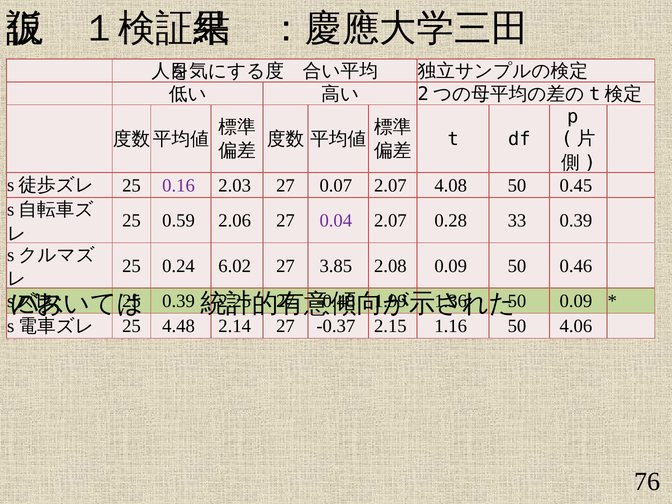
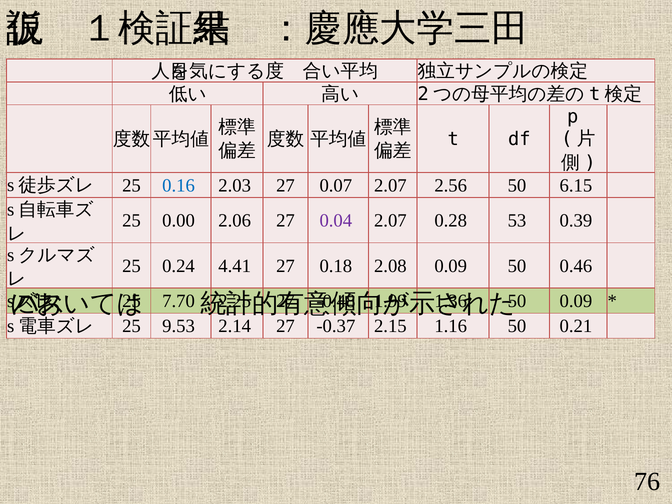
0.16 colour: purple -> blue (179, 185)
4.08: 4.08 -> 2.56 (451, 185)
0.45: 0.45 -> 6.15 (576, 185)
0.59: 0.59 -> 0.00 (179, 221)
33: 33 -> 53 (517, 221)
6.02: 6.02 -> 4.41 (235, 266)
3.85: 3.85 -> 0.18 (336, 266)
0.39: 0.39 -> 7.70 (179, 301)
4.48: 4.48 -> 9.53 (179, 326)
4.06: 4.06 -> 0.21 (576, 326)
